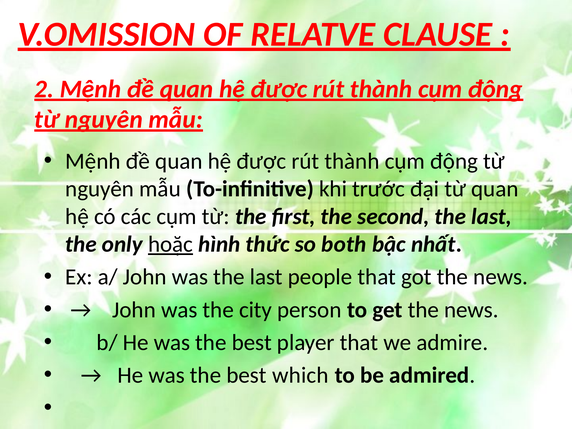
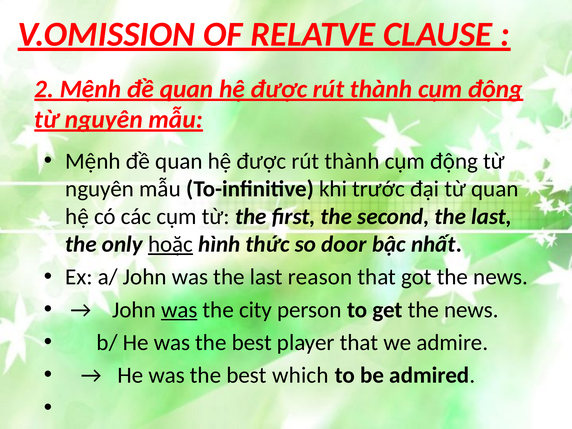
both: both -> door (344, 244)
people: people -> reason (320, 277)
was underline: none -> present (179, 310)
